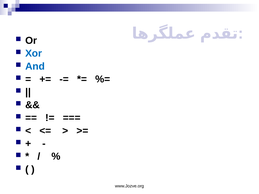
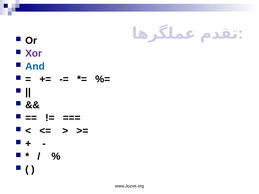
Xor colour: blue -> purple (34, 53)
